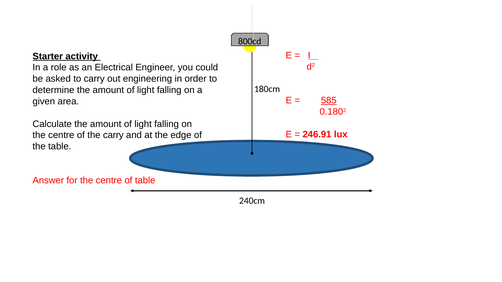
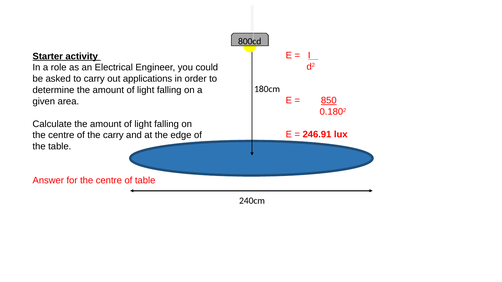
engineering: engineering -> applications (148, 79)
585: 585 -> 850 (329, 101)
